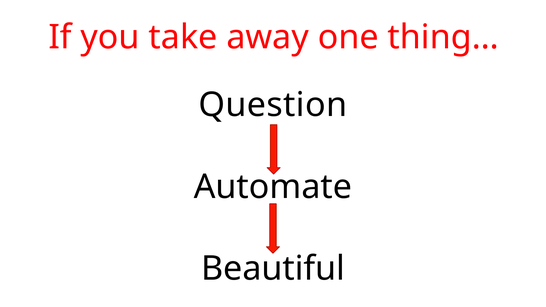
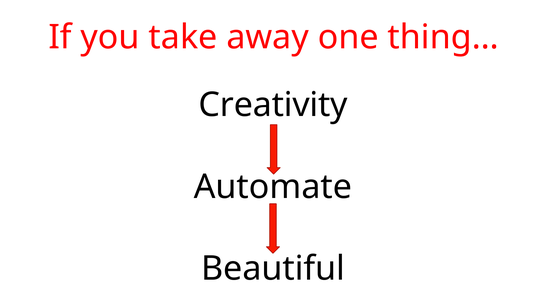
Question: Question -> Creativity (273, 105)
